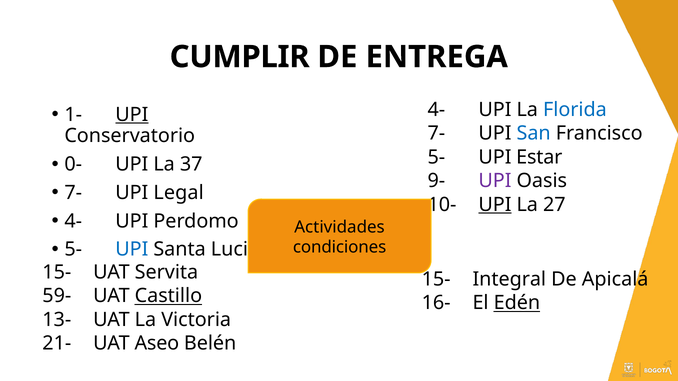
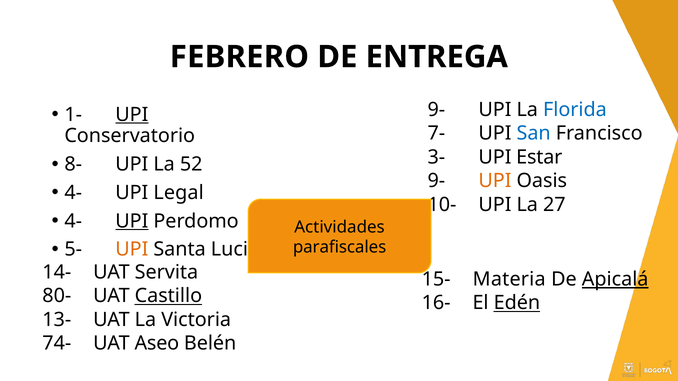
CUMPLIR: CUMPLIR -> FEBRERO (239, 57)
4-: 4- -> 9- (436, 110)
5-: 5- -> 3- (436, 157)
0-: 0- -> 8- (73, 164)
37: 37 -> 52 (191, 164)
UPI colour: purple -> orange (495, 181)
7-: 7- -> 4- (73, 193)
UPI underline: present -> none (495, 205)
UPI underline: none -> present (132, 221)
UPI colour: blue -> orange (132, 250)
condiciones: condiciones -> parafiscales (340, 248)
15-: 15- -> 14- (57, 272)
Integral: Integral -> Materia (509, 280)
Apicalá underline: none -> present (615, 280)
59-: 59- -> 80- (57, 296)
21-: 21- -> 74- (57, 344)
